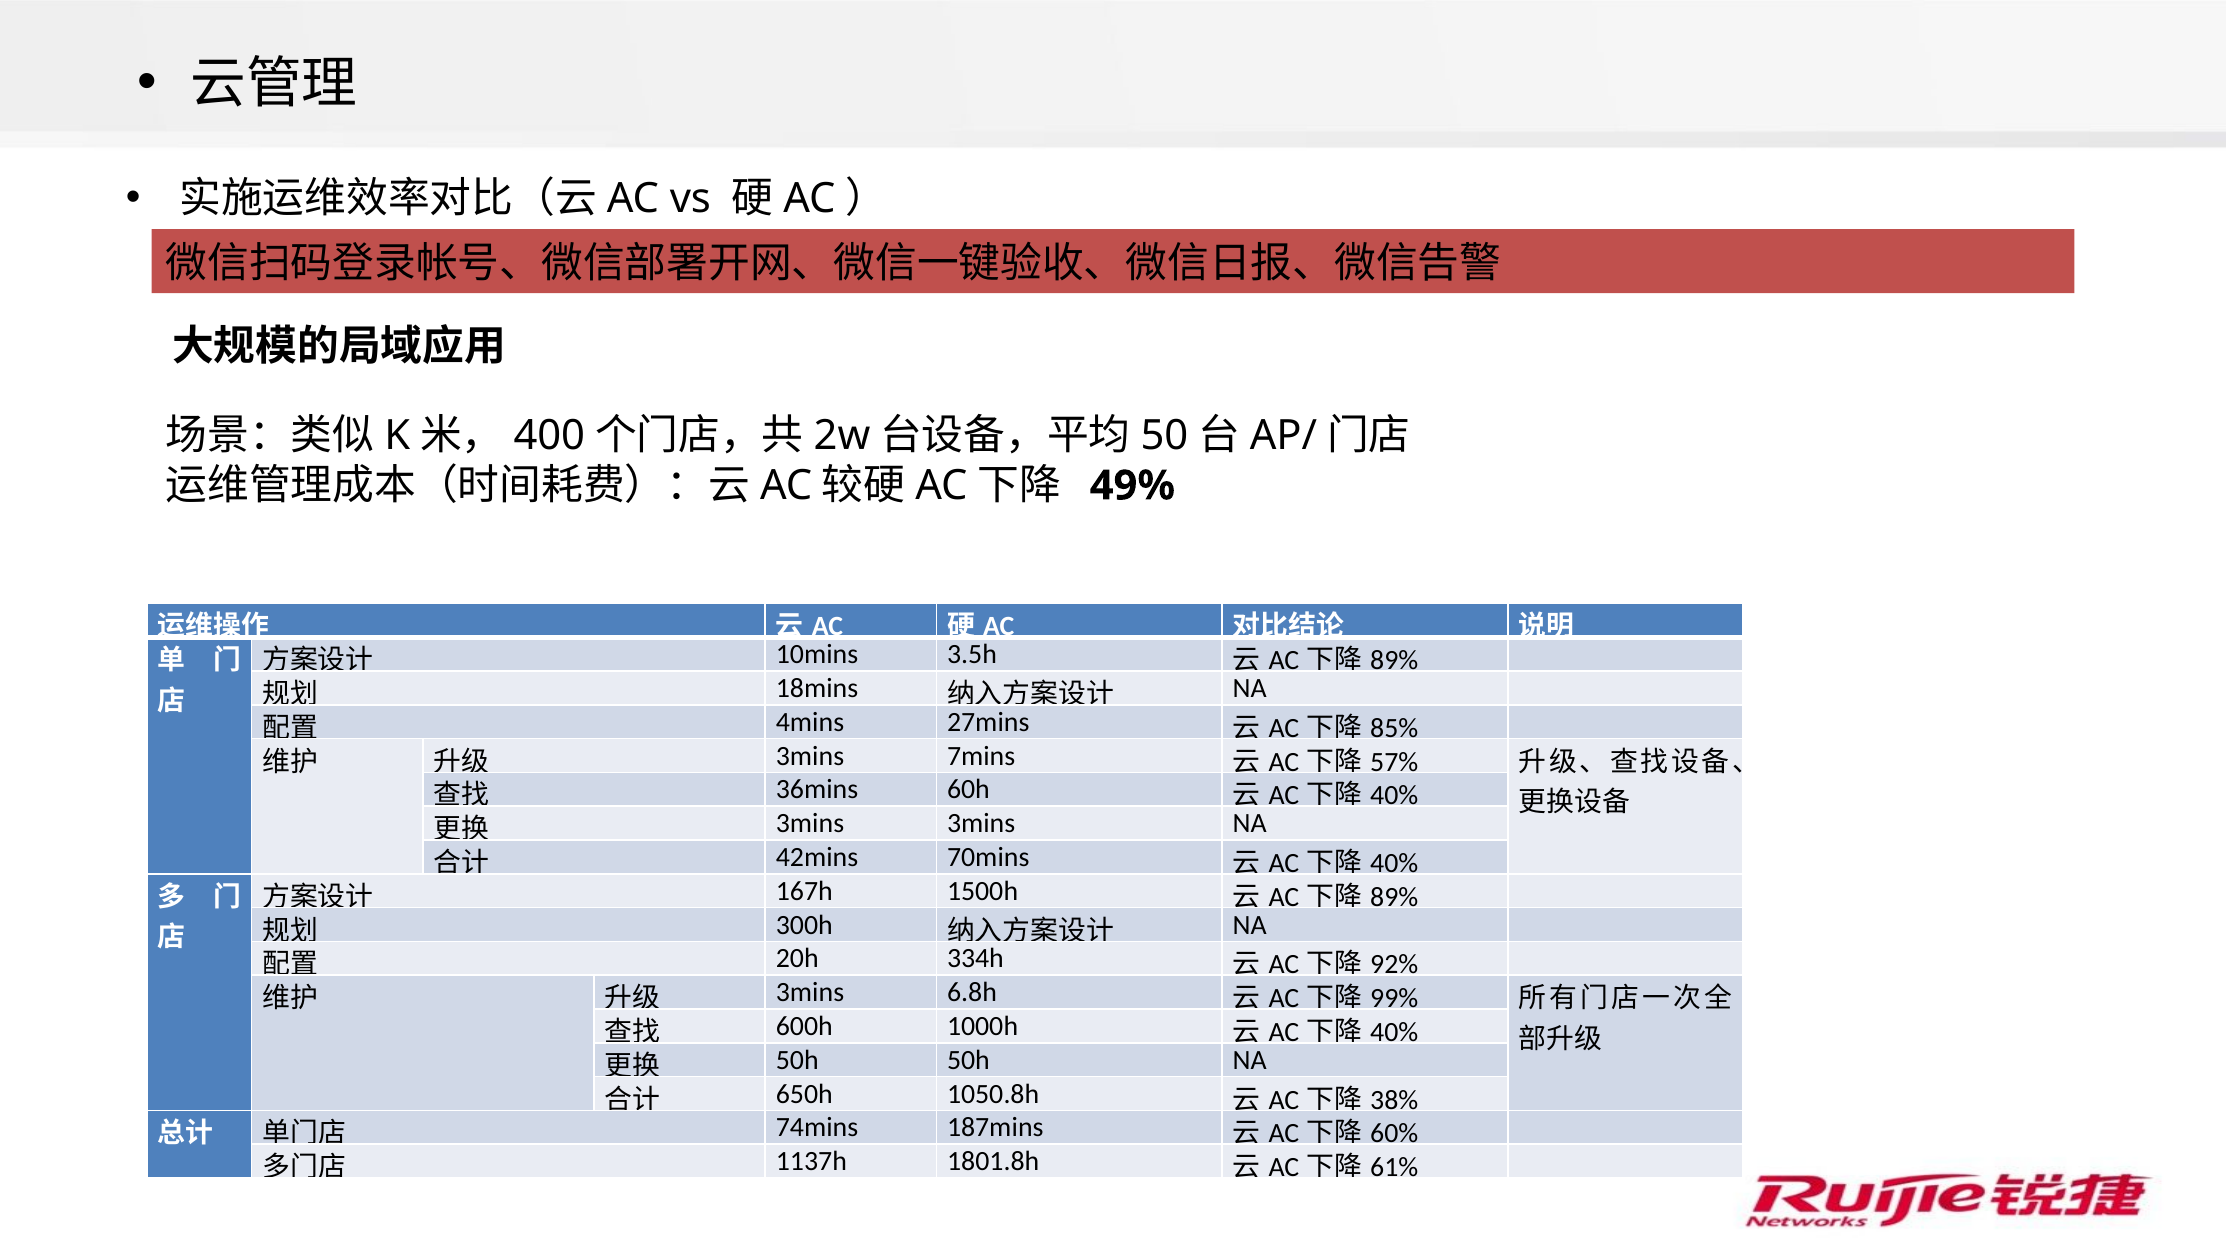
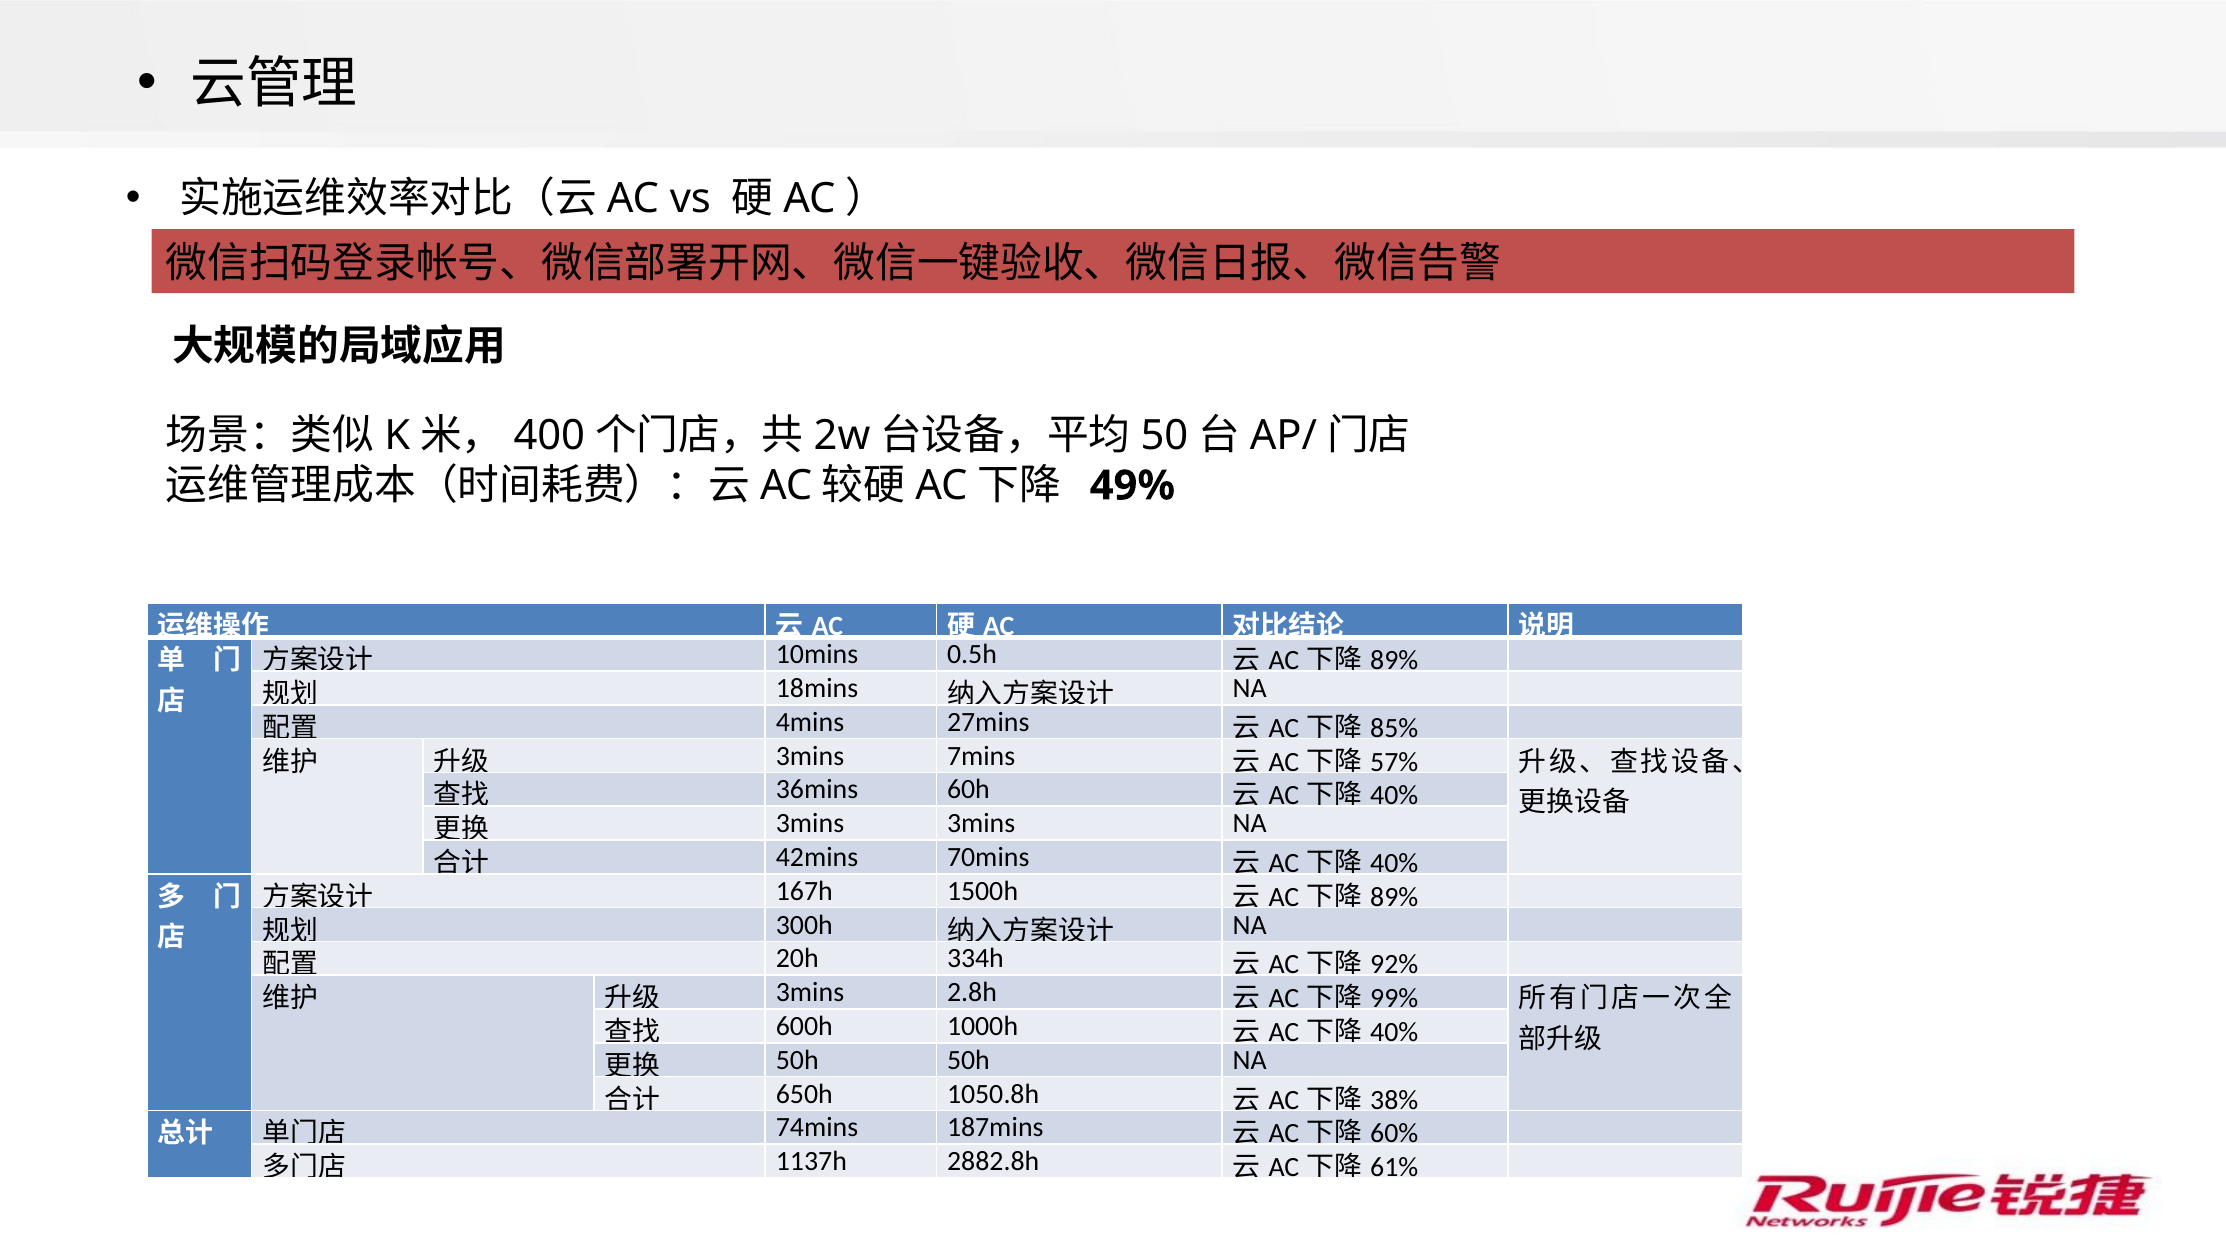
3.5h: 3.5h -> 0.5h (972, 655)
6.8h: 6.8h -> 2.8h (972, 993)
1801.8h: 1801.8h -> 2882.8h (993, 1162)
